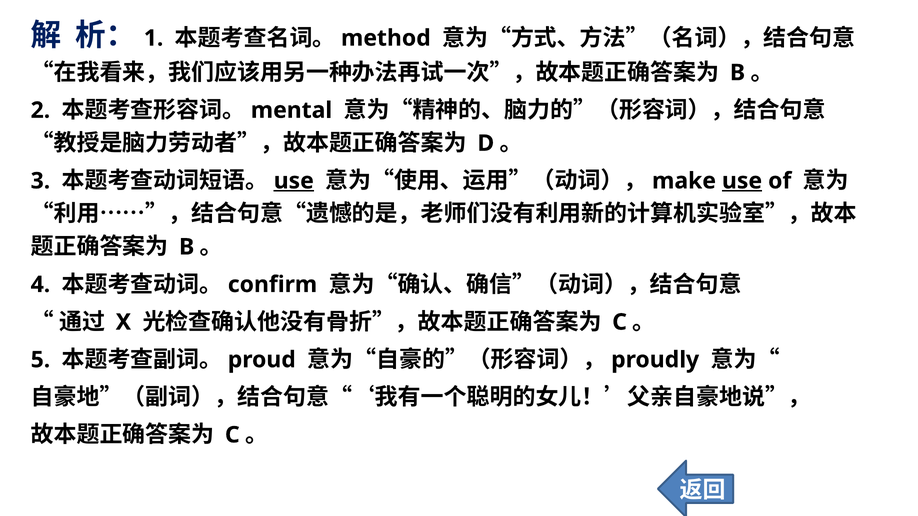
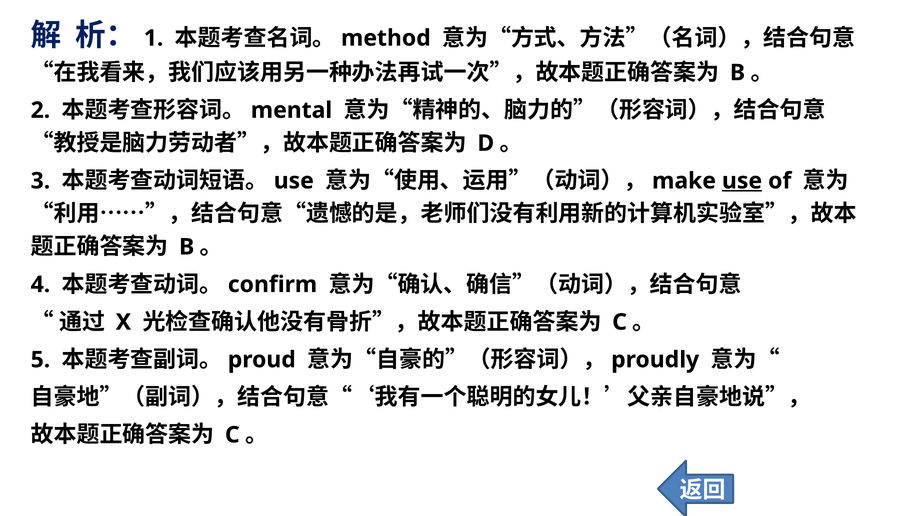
use underline: present -> none (294, 181)
